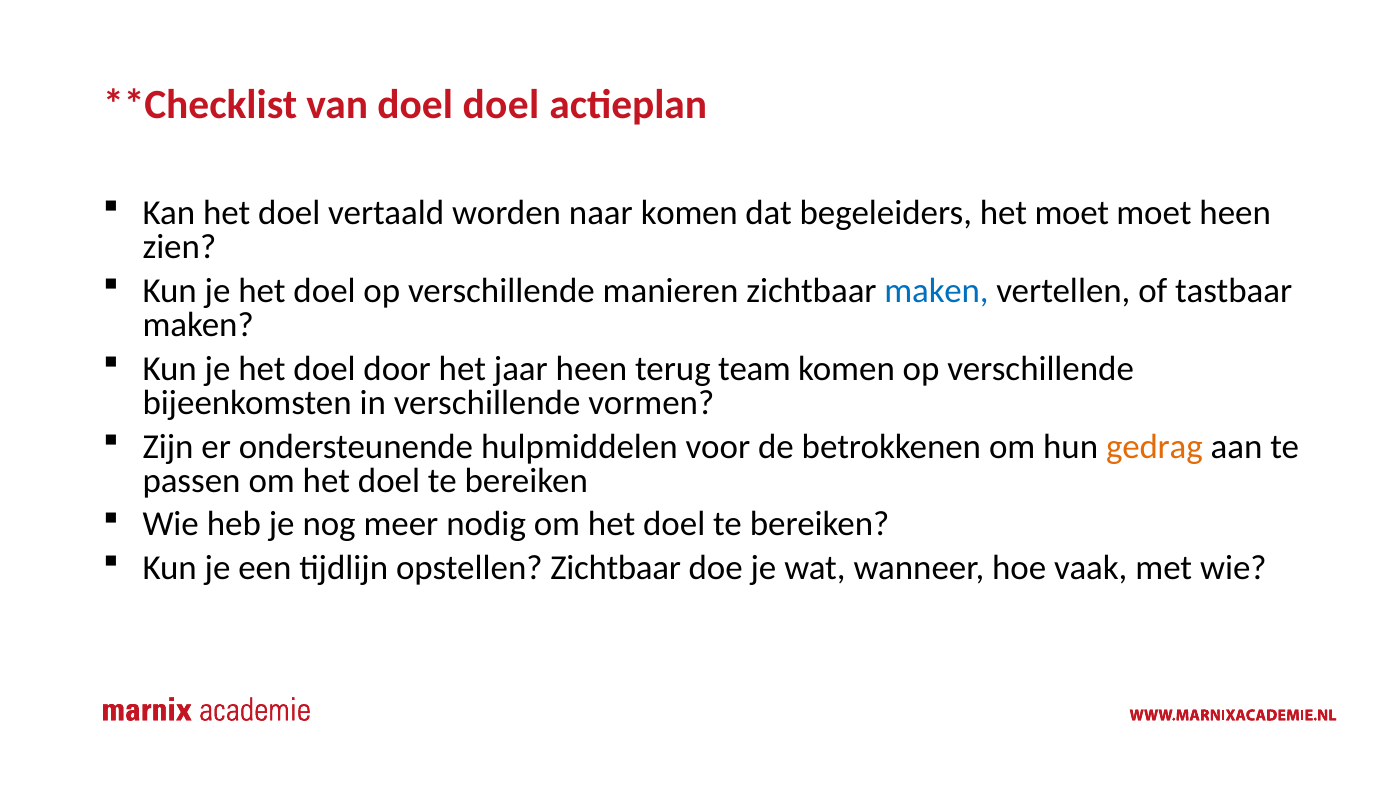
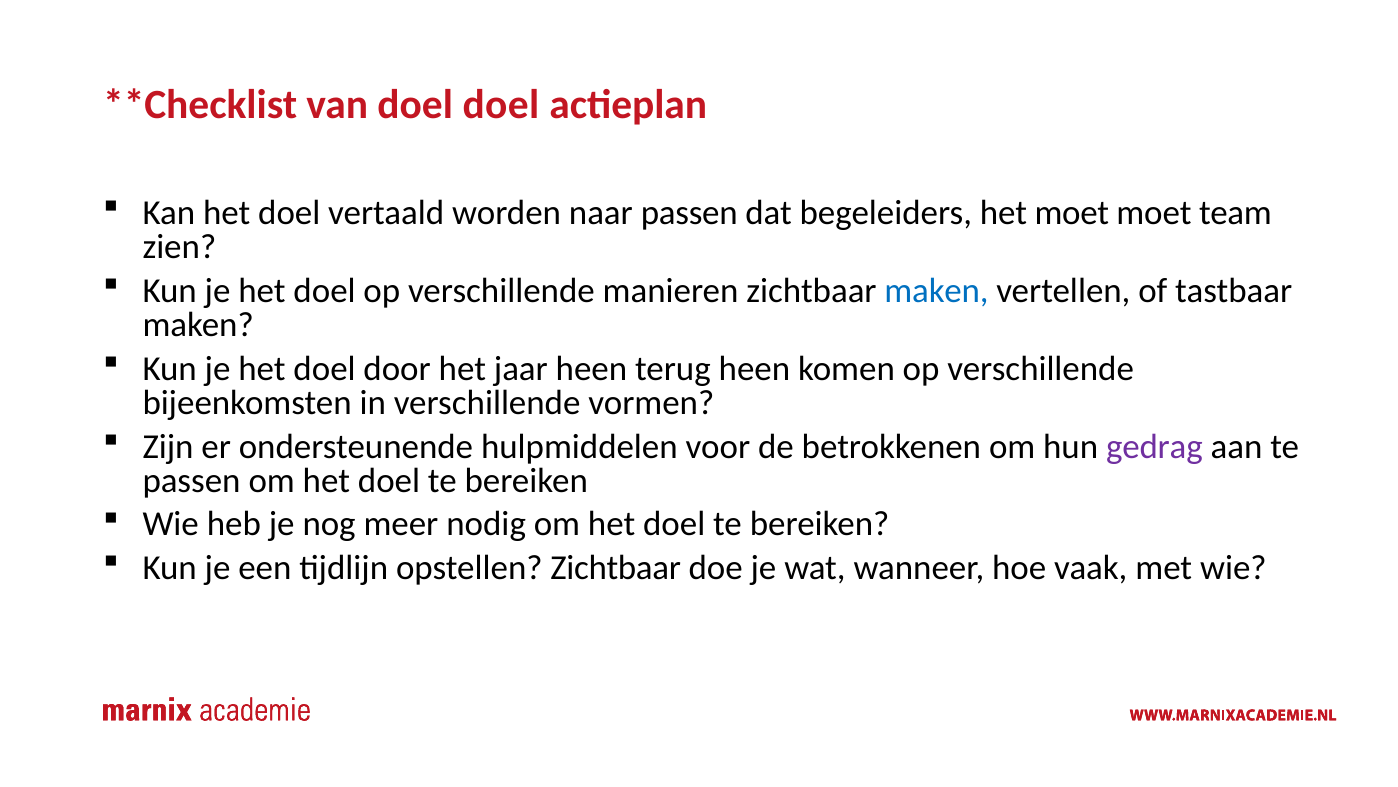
naar komen: komen -> passen (689, 213)
moet heen: heen -> team (1235, 213)
terug team: team -> heen (754, 368)
gedrag colour: orange -> purple (1154, 446)
